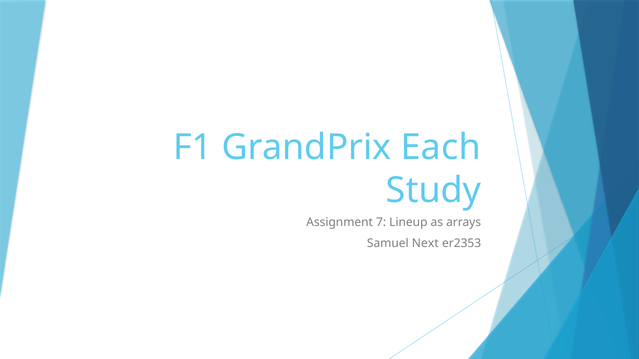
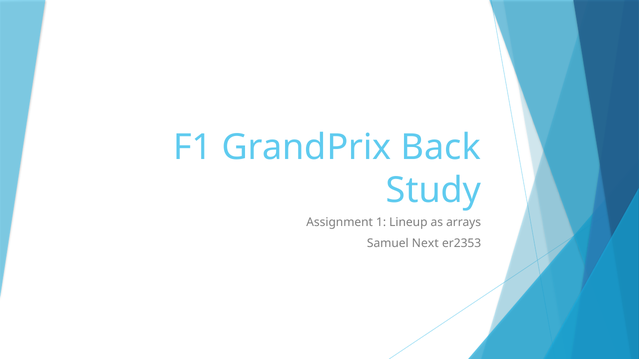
Each: Each -> Back (441, 148)
7: 7 -> 1 (381, 223)
